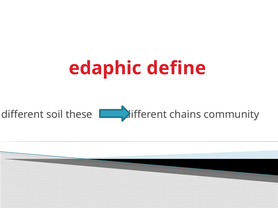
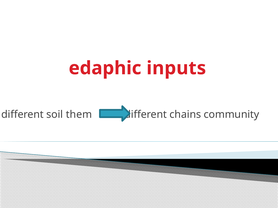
define: define -> inputs (176, 68)
these: these -> them (79, 115)
